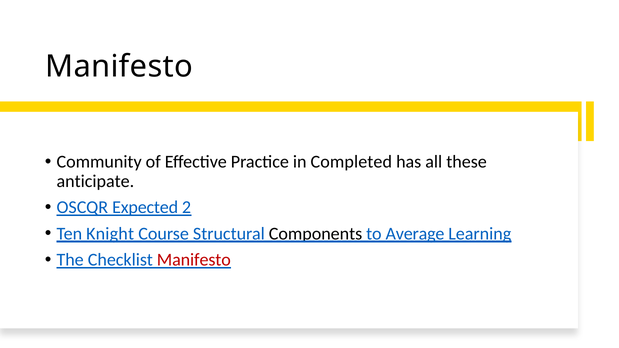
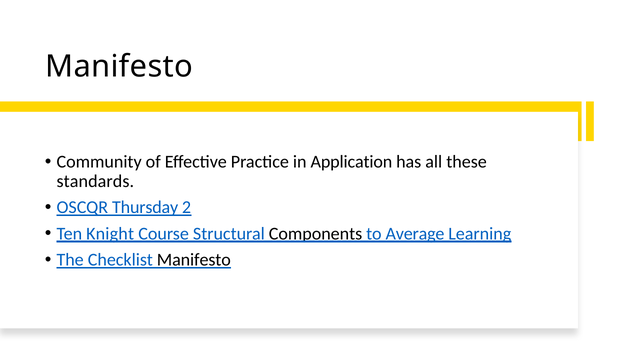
Completed: Completed -> Application (351, 162)
anticipate: anticipate -> standards (95, 181)
Expected: Expected -> Thursday (145, 208)
Manifesto colour: red -> black (194, 260)
